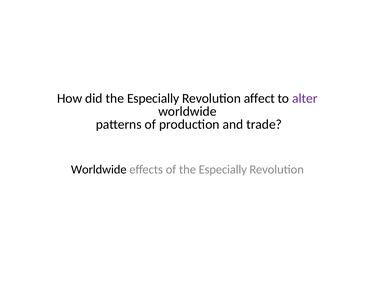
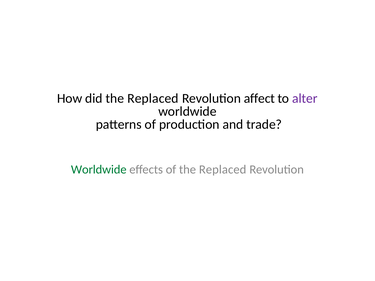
did the Especially: Especially -> Replaced (153, 98)
Worldwide colour: black -> green (99, 170)
of the Especially: Especially -> Replaced (223, 170)
